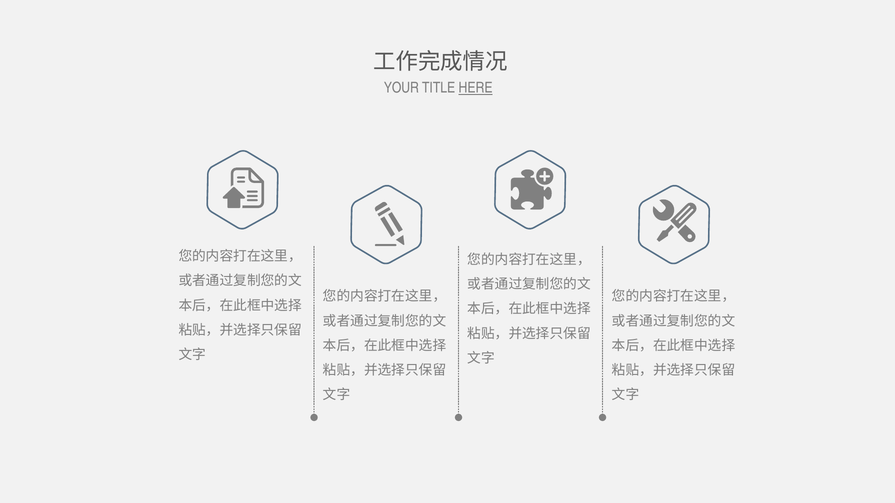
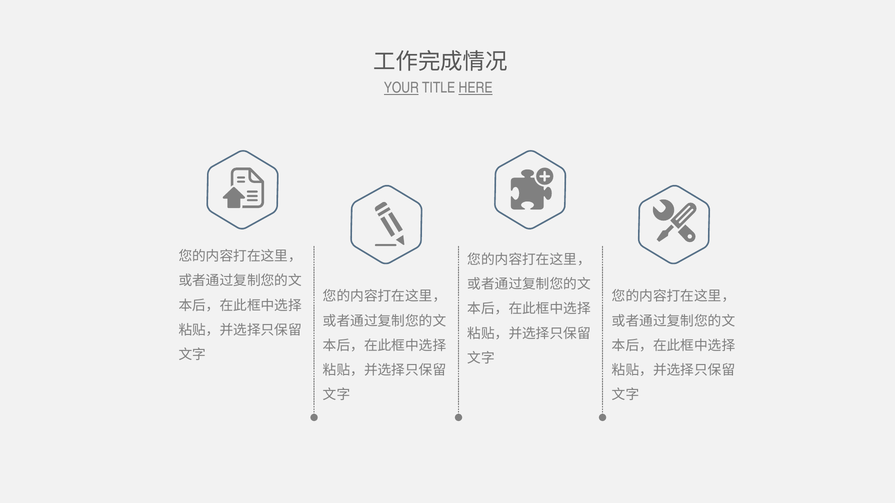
YOUR underline: none -> present (401, 88)
